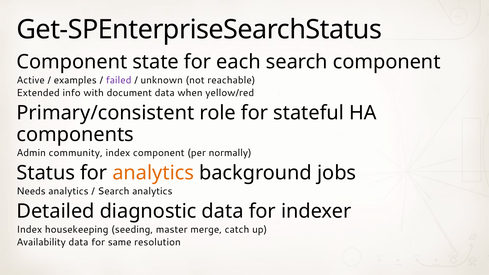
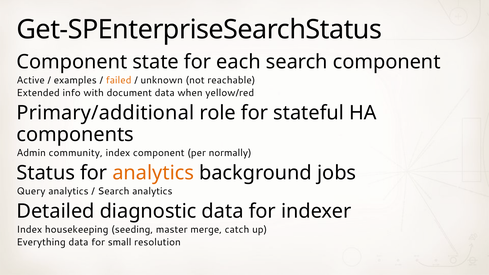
failed colour: purple -> orange (119, 80)
Primary/consistent: Primary/consistent -> Primary/additional (105, 113)
Needs: Needs -> Query (31, 191)
Availability: Availability -> Everything (41, 242)
same: same -> small (120, 242)
